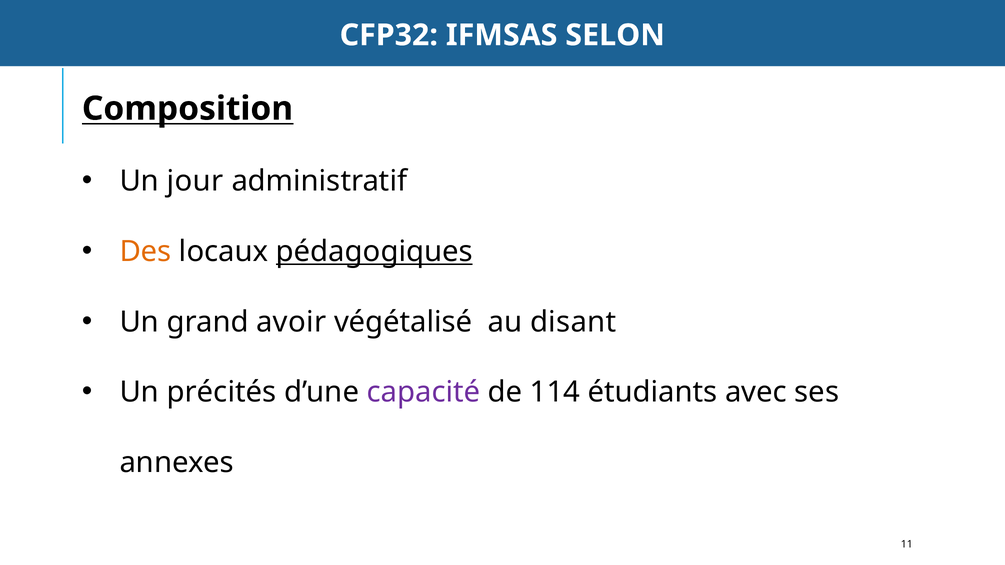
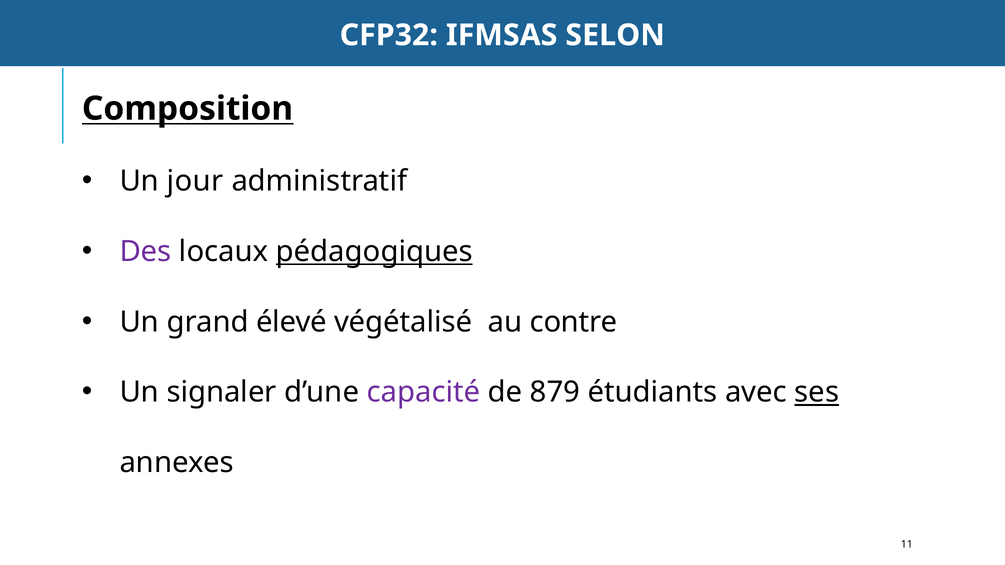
Des colour: orange -> purple (146, 252)
avoir: avoir -> élevé (291, 322)
disant: disant -> contre (574, 322)
précités: précités -> signaler (222, 393)
114: 114 -> 879 (555, 393)
ses underline: none -> present (817, 393)
